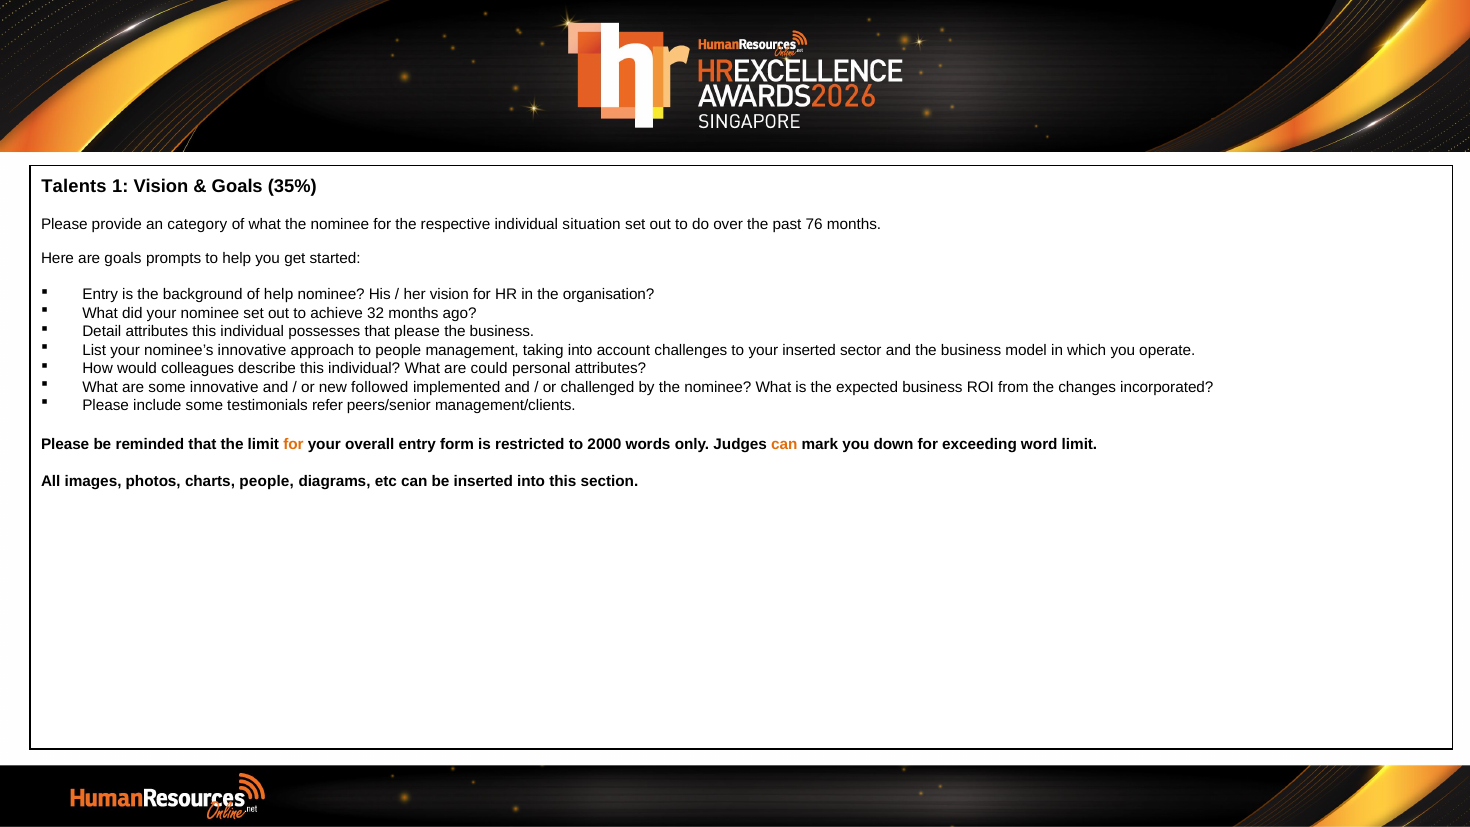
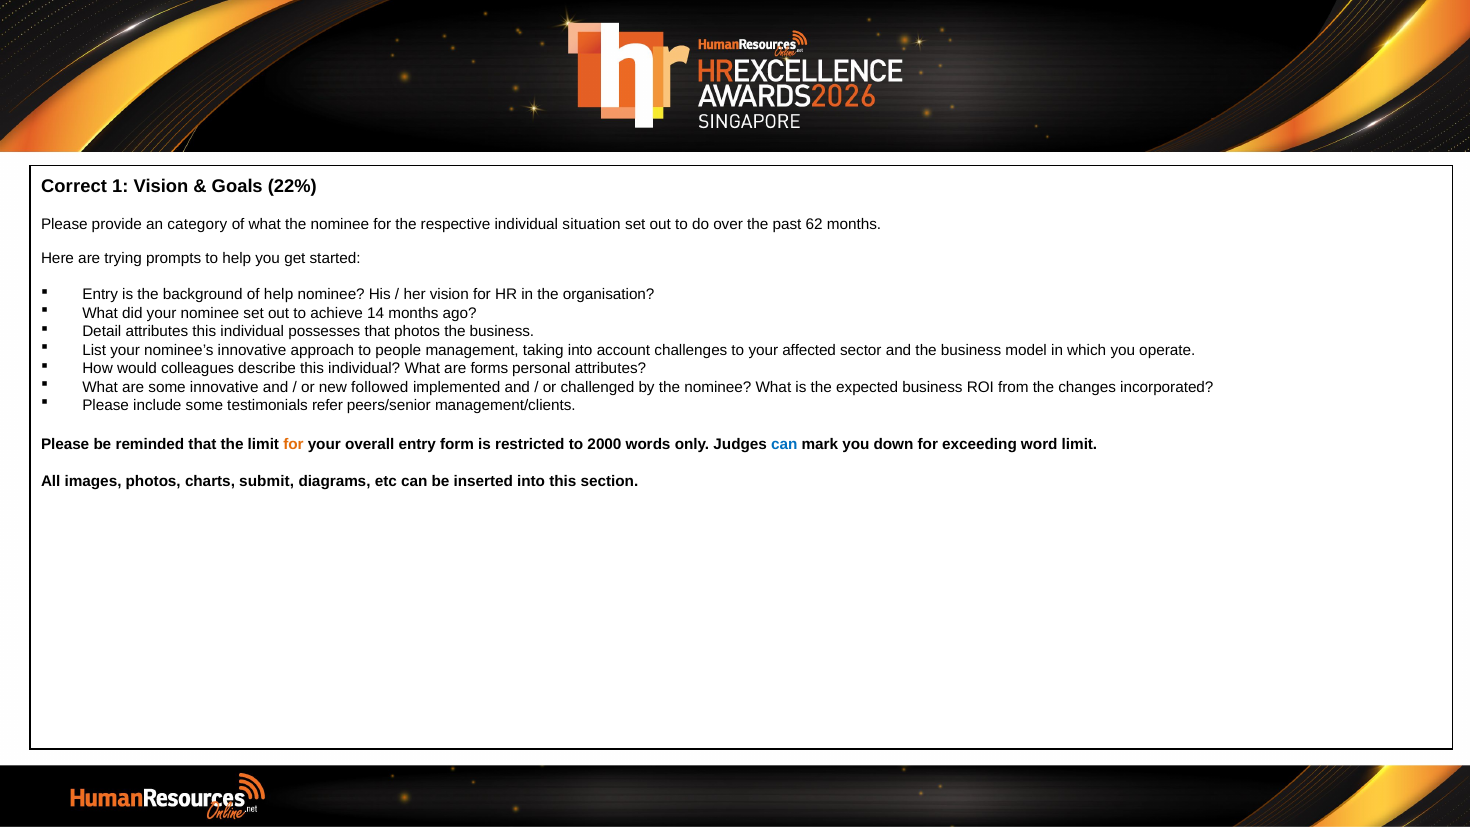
Talents: Talents -> Correct (74, 186)
35%: 35% -> 22% (292, 186)
76: 76 -> 62 (814, 224)
are goals: goals -> trying (123, 258)
32: 32 -> 14 (376, 313)
that please: please -> photos (417, 332)
your inserted: inserted -> affected (809, 350)
could: could -> forms (489, 368)
can colour: orange -> blue (784, 445)
charts people: people -> submit (267, 481)
